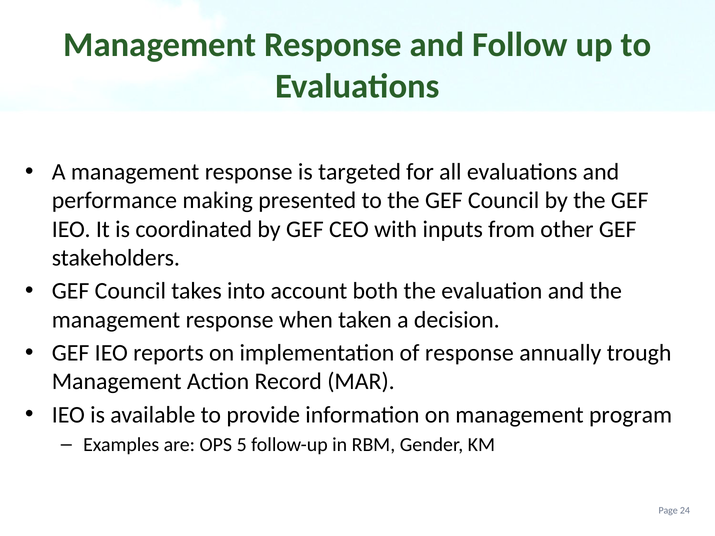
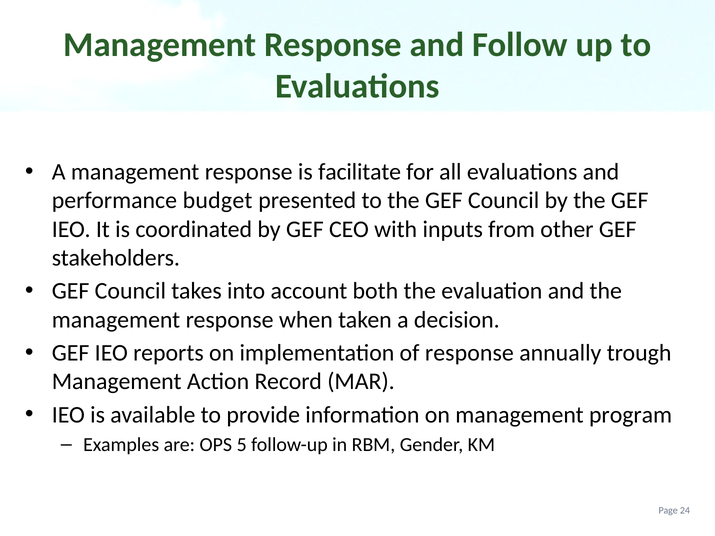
targeted: targeted -> facilitate (360, 172)
making: making -> budget (218, 201)
